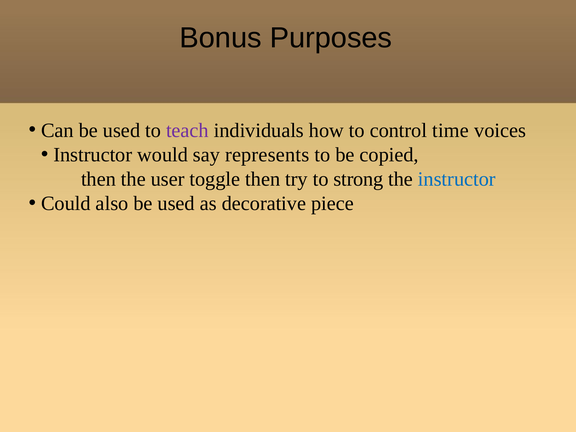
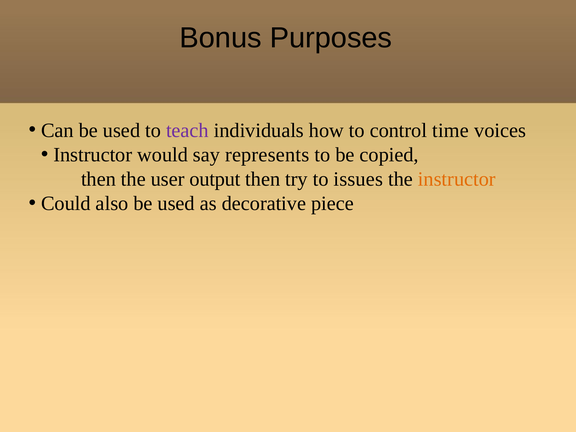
toggle: toggle -> output (215, 179)
strong: strong -> issues (358, 179)
instructor colour: blue -> orange (457, 179)
